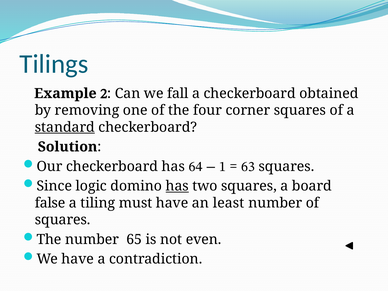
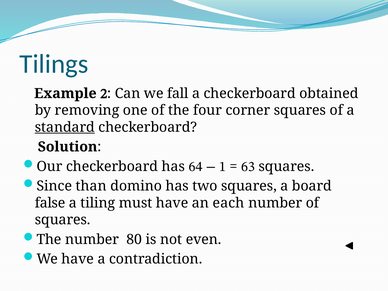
logic: logic -> than (91, 186)
has underline: present -> none (177, 186)
least: least -> each (229, 203)
65: 65 -> 80 (134, 239)
